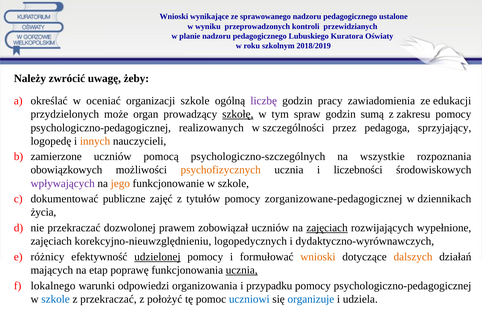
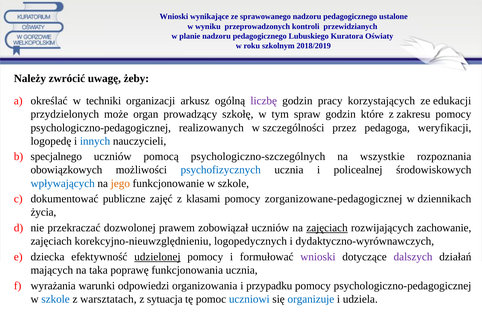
oceniać: oceniać -> techniki (104, 101)
organizacji szkole: szkole -> arkusz (195, 101)
zawiadomienia: zawiadomienia -> korzystających (381, 101)
szkołę underline: present -> none (238, 114)
sumą: sumą -> które (372, 114)
sprzyjający: sprzyjający -> weryfikacji (445, 128)
innych colour: orange -> blue (95, 141)
zamierzone: zamierzone -> specjalnego (56, 156)
psychofizycznych colour: orange -> blue (221, 170)
liczebności: liczebności -> policealnej (358, 170)
wpływających colour: purple -> blue (63, 183)
tytułów: tytułów -> klasami (203, 199)
wypełnione: wypełnione -> zachowanie (444, 228)
różnicy: różnicy -> dziecka (48, 257)
wnioski colour: orange -> purple (318, 257)
dalszych colour: orange -> purple (413, 257)
etap: etap -> taka (98, 270)
ucznia underline: present -> none (242, 270)
lokalnego: lokalnego -> wyrażania (53, 286)
z przekraczać: przekraczać -> warsztatach (108, 299)
położyć: położyć -> sytuacja (165, 299)
